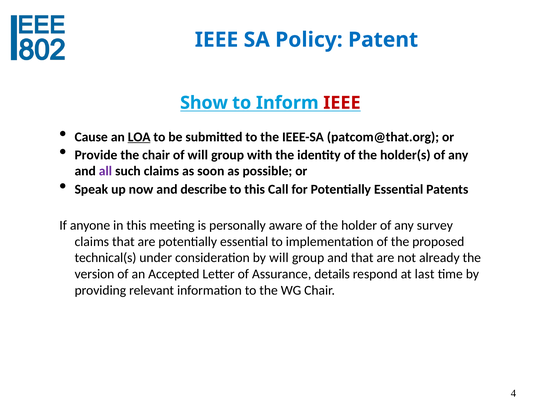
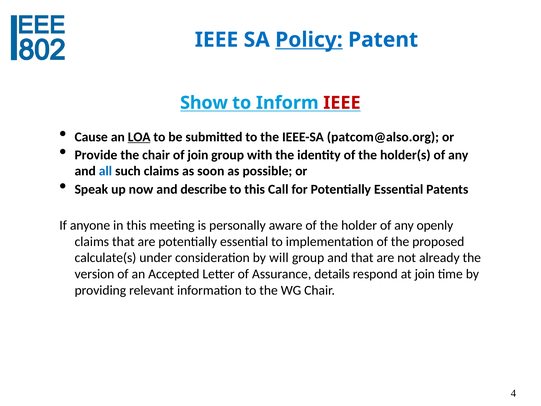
Policy underline: none -> present (309, 40)
patcom@that.org: patcom@that.org -> patcom@also.org (383, 137)
of will: will -> join (198, 155)
all colour: purple -> blue (105, 171)
survey: survey -> openly (435, 225)
technical(s: technical(s -> calculate(s (105, 258)
at last: last -> join (425, 274)
